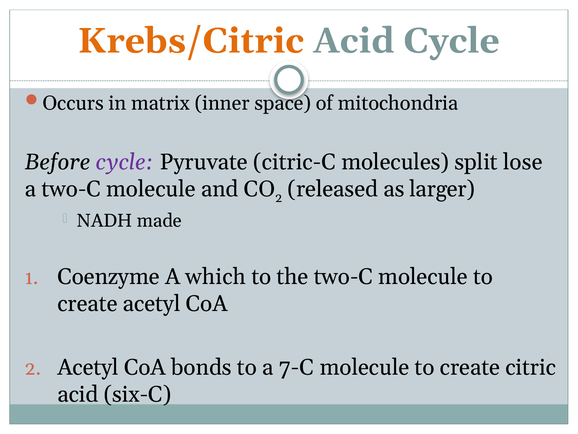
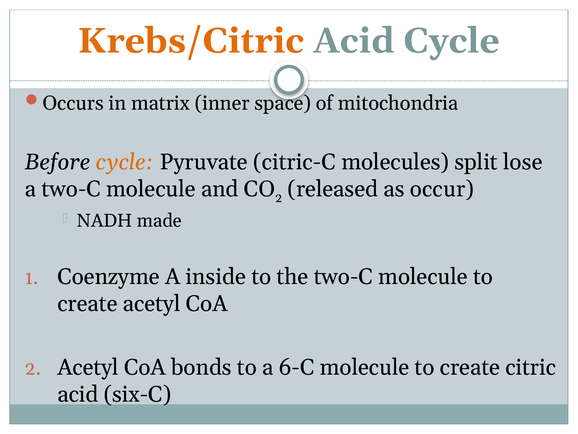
cycle colour: purple -> orange (125, 162)
larger: larger -> occur (442, 189)
which: which -> inside (216, 276)
7-C: 7-C -> 6-C (297, 367)
